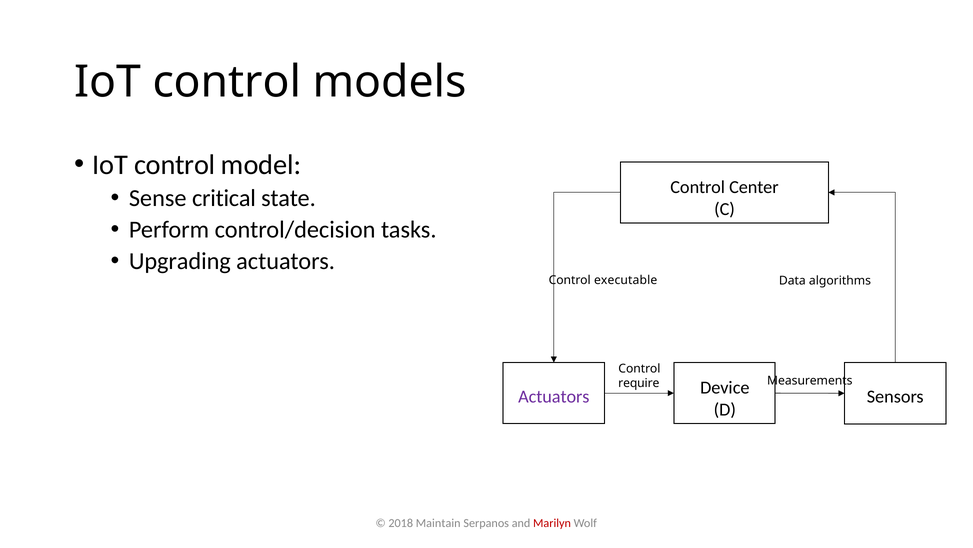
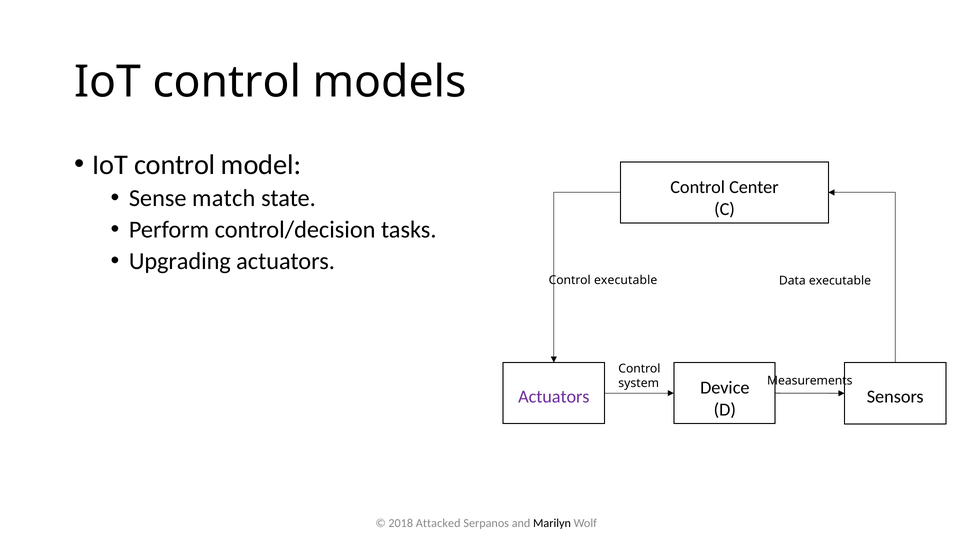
critical: critical -> match (224, 198)
Data algorithms: algorithms -> executable (840, 280)
require: require -> system (639, 383)
Maintain: Maintain -> Attacked (438, 523)
Marilyn colour: red -> black (552, 523)
